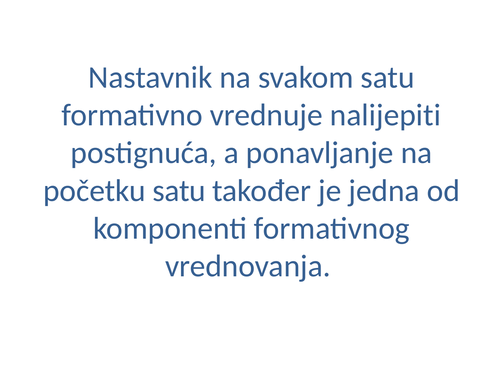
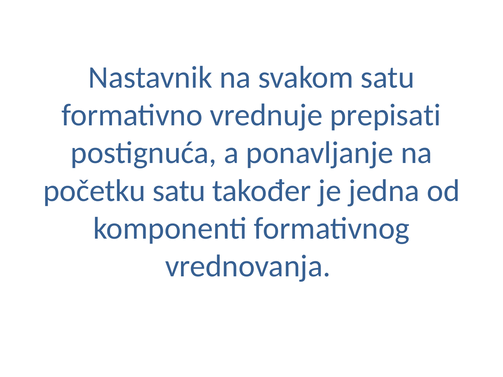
nalijepiti: nalijepiti -> prepisati (386, 115)
